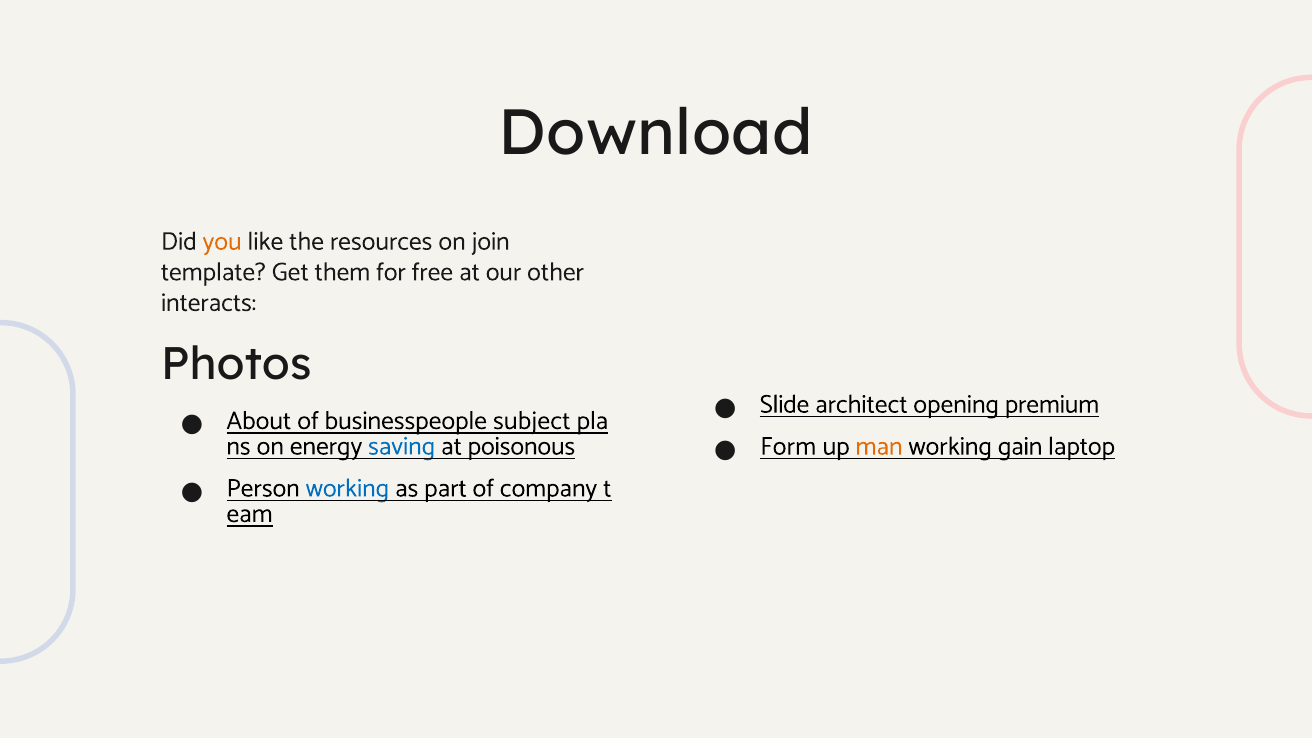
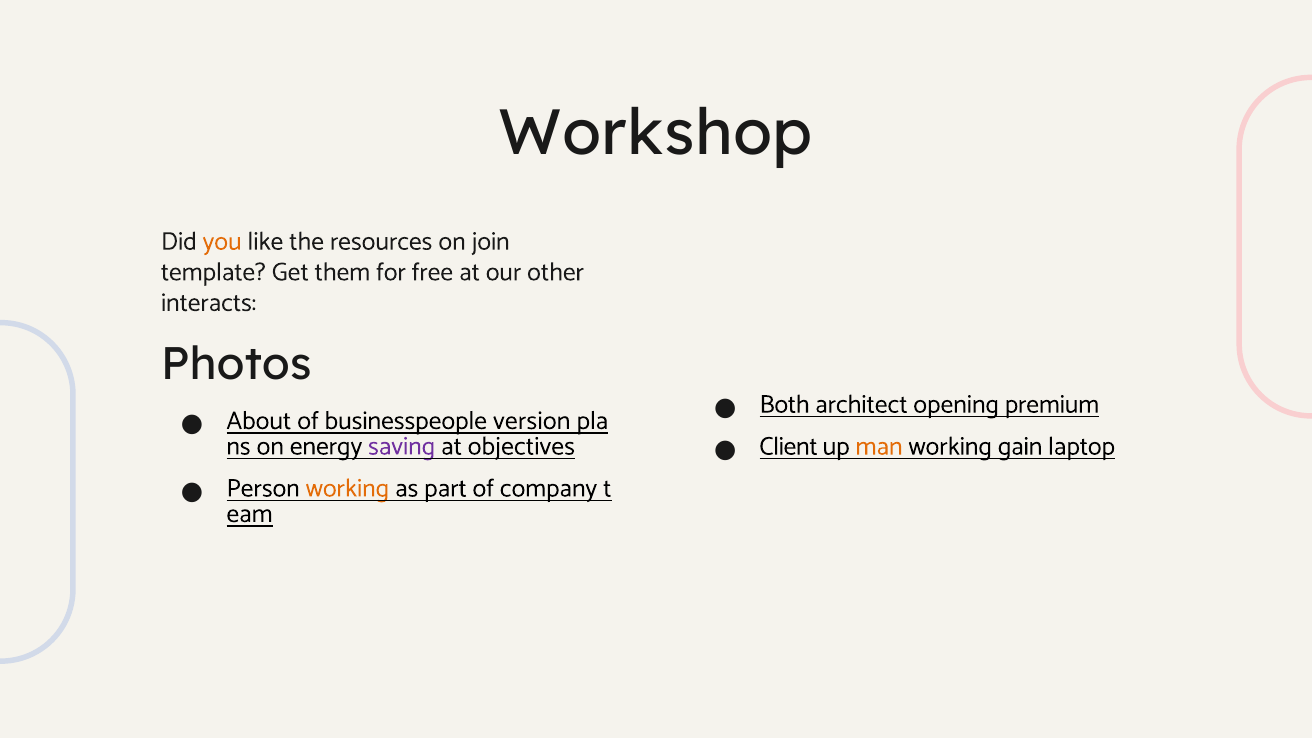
Download: Download -> Workshop (656, 133)
Slide: Slide -> Both (785, 404)
subject: subject -> version (532, 421)
Form: Form -> Client (788, 446)
saving colour: blue -> purple (402, 446)
poisonous: poisonous -> objectives (521, 446)
working colour: blue -> orange (347, 488)
